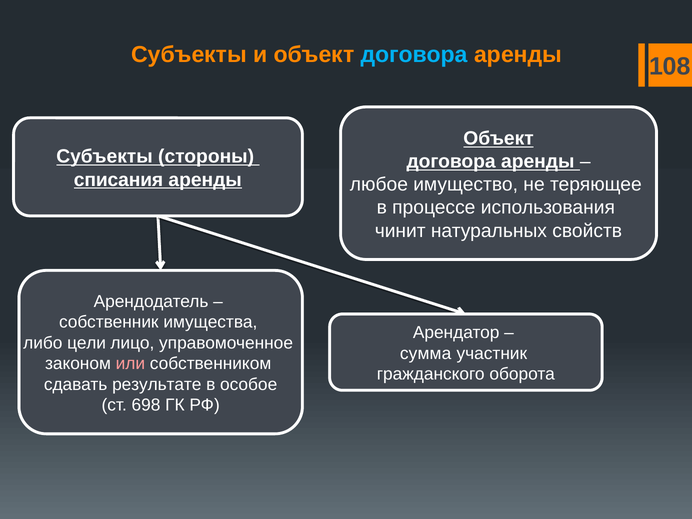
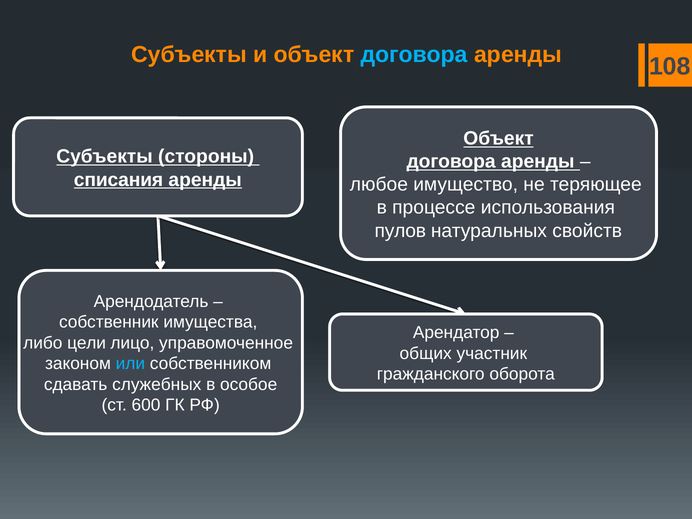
чинит: чинит -> пулов (400, 231)
сумма: сумма -> общих (426, 353)
или colour: pink -> light blue (130, 364)
результате: результате -> служебных (157, 384)
698: 698 -> 600 (146, 405)
